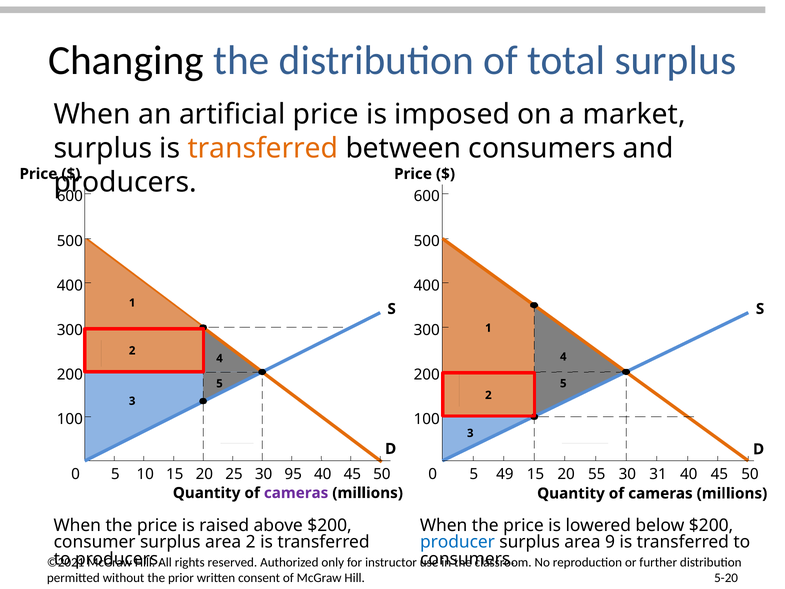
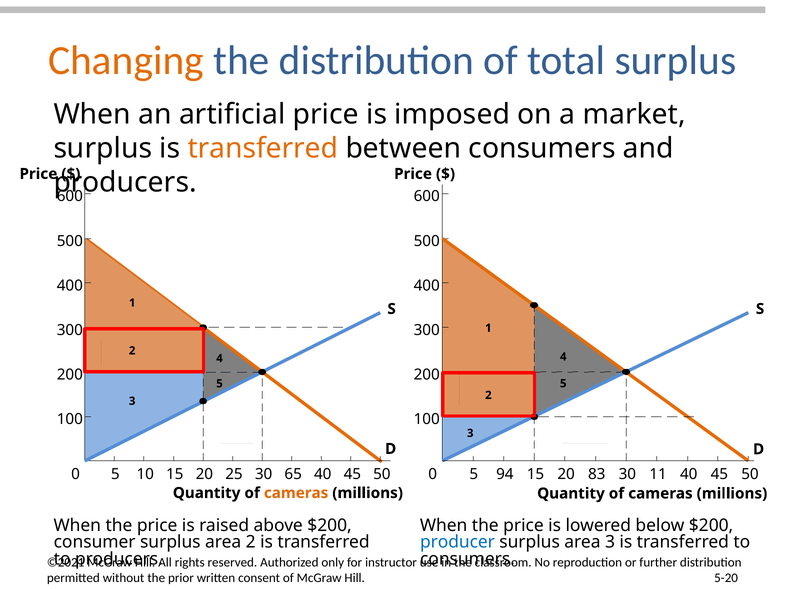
Changing colour: black -> orange (126, 60)
49: 49 -> 94 (505, 474)
55: 55 -> 83 (597, 474)
31: 31 -> 11 (658, 474)
95: 95 -> 65 (293, 474)
cameras colour: purple -> orange (296, 493)
area 9: 9 -> 3 (610, 542)
